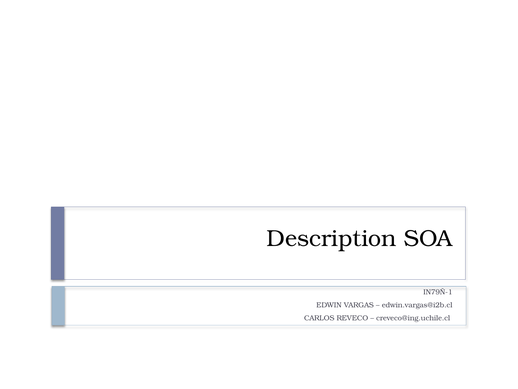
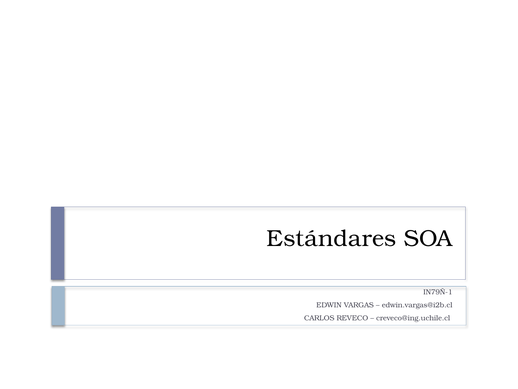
Description: Description -> Estándares (331, 238)
